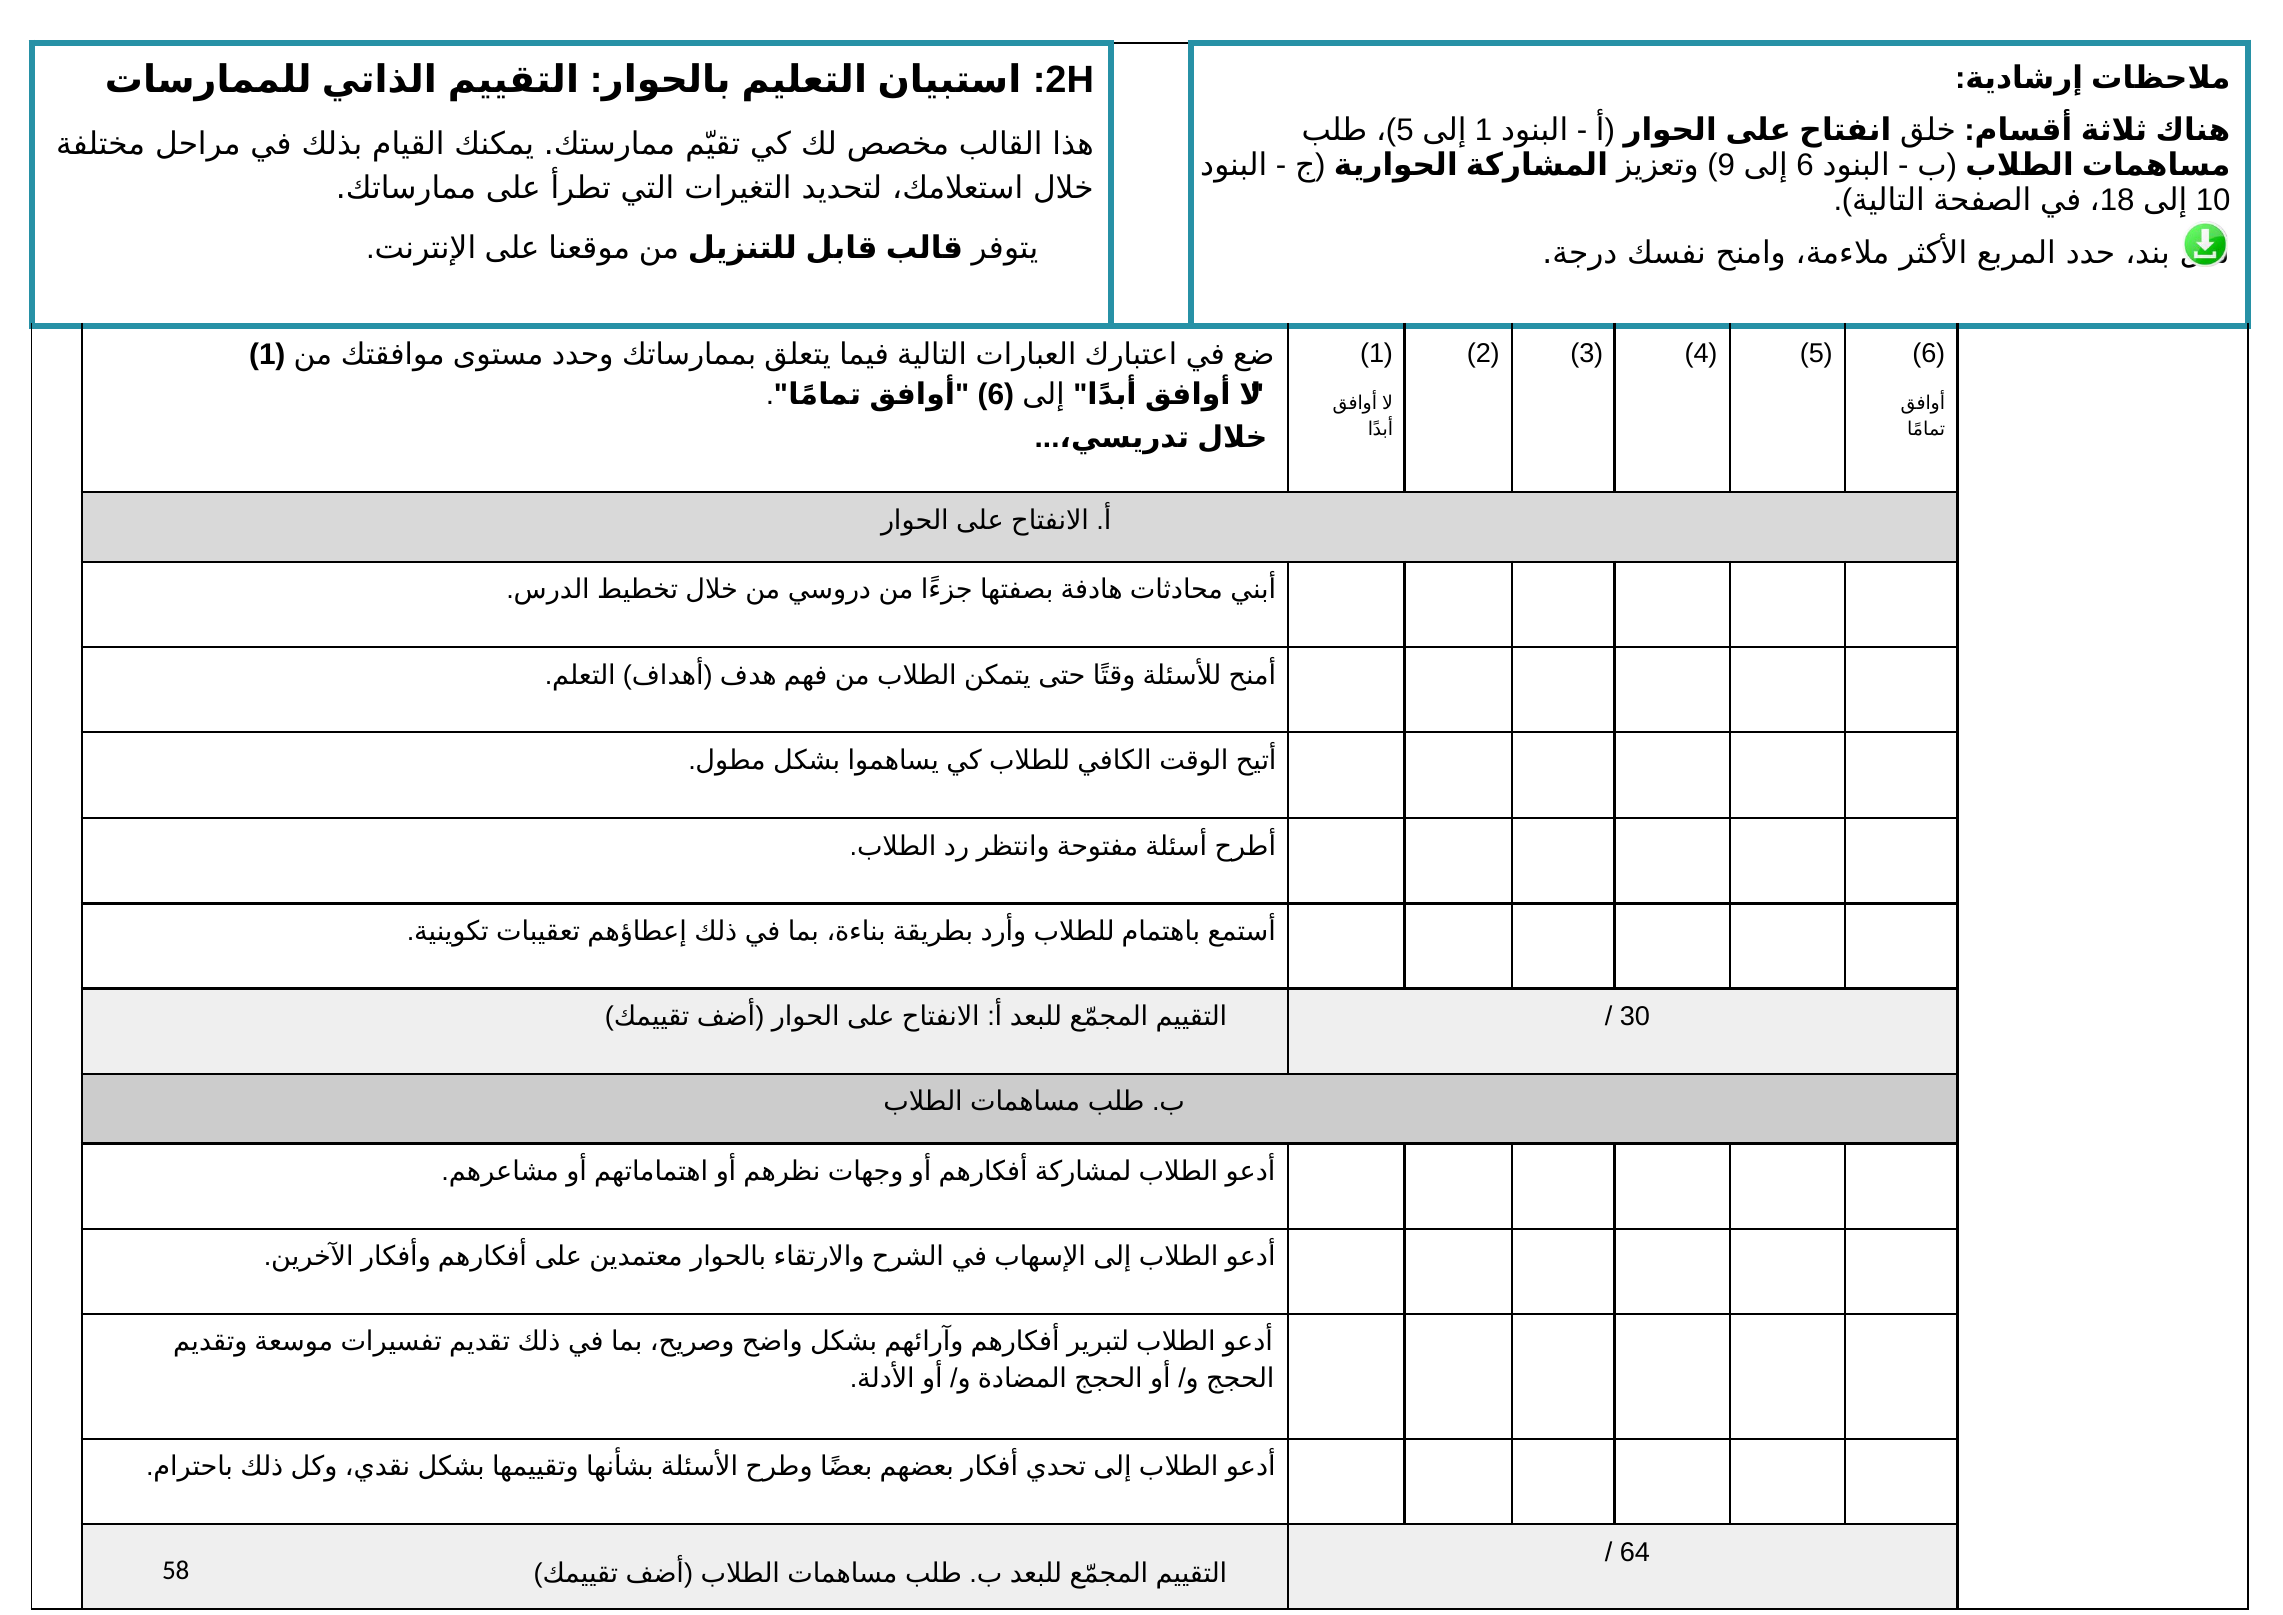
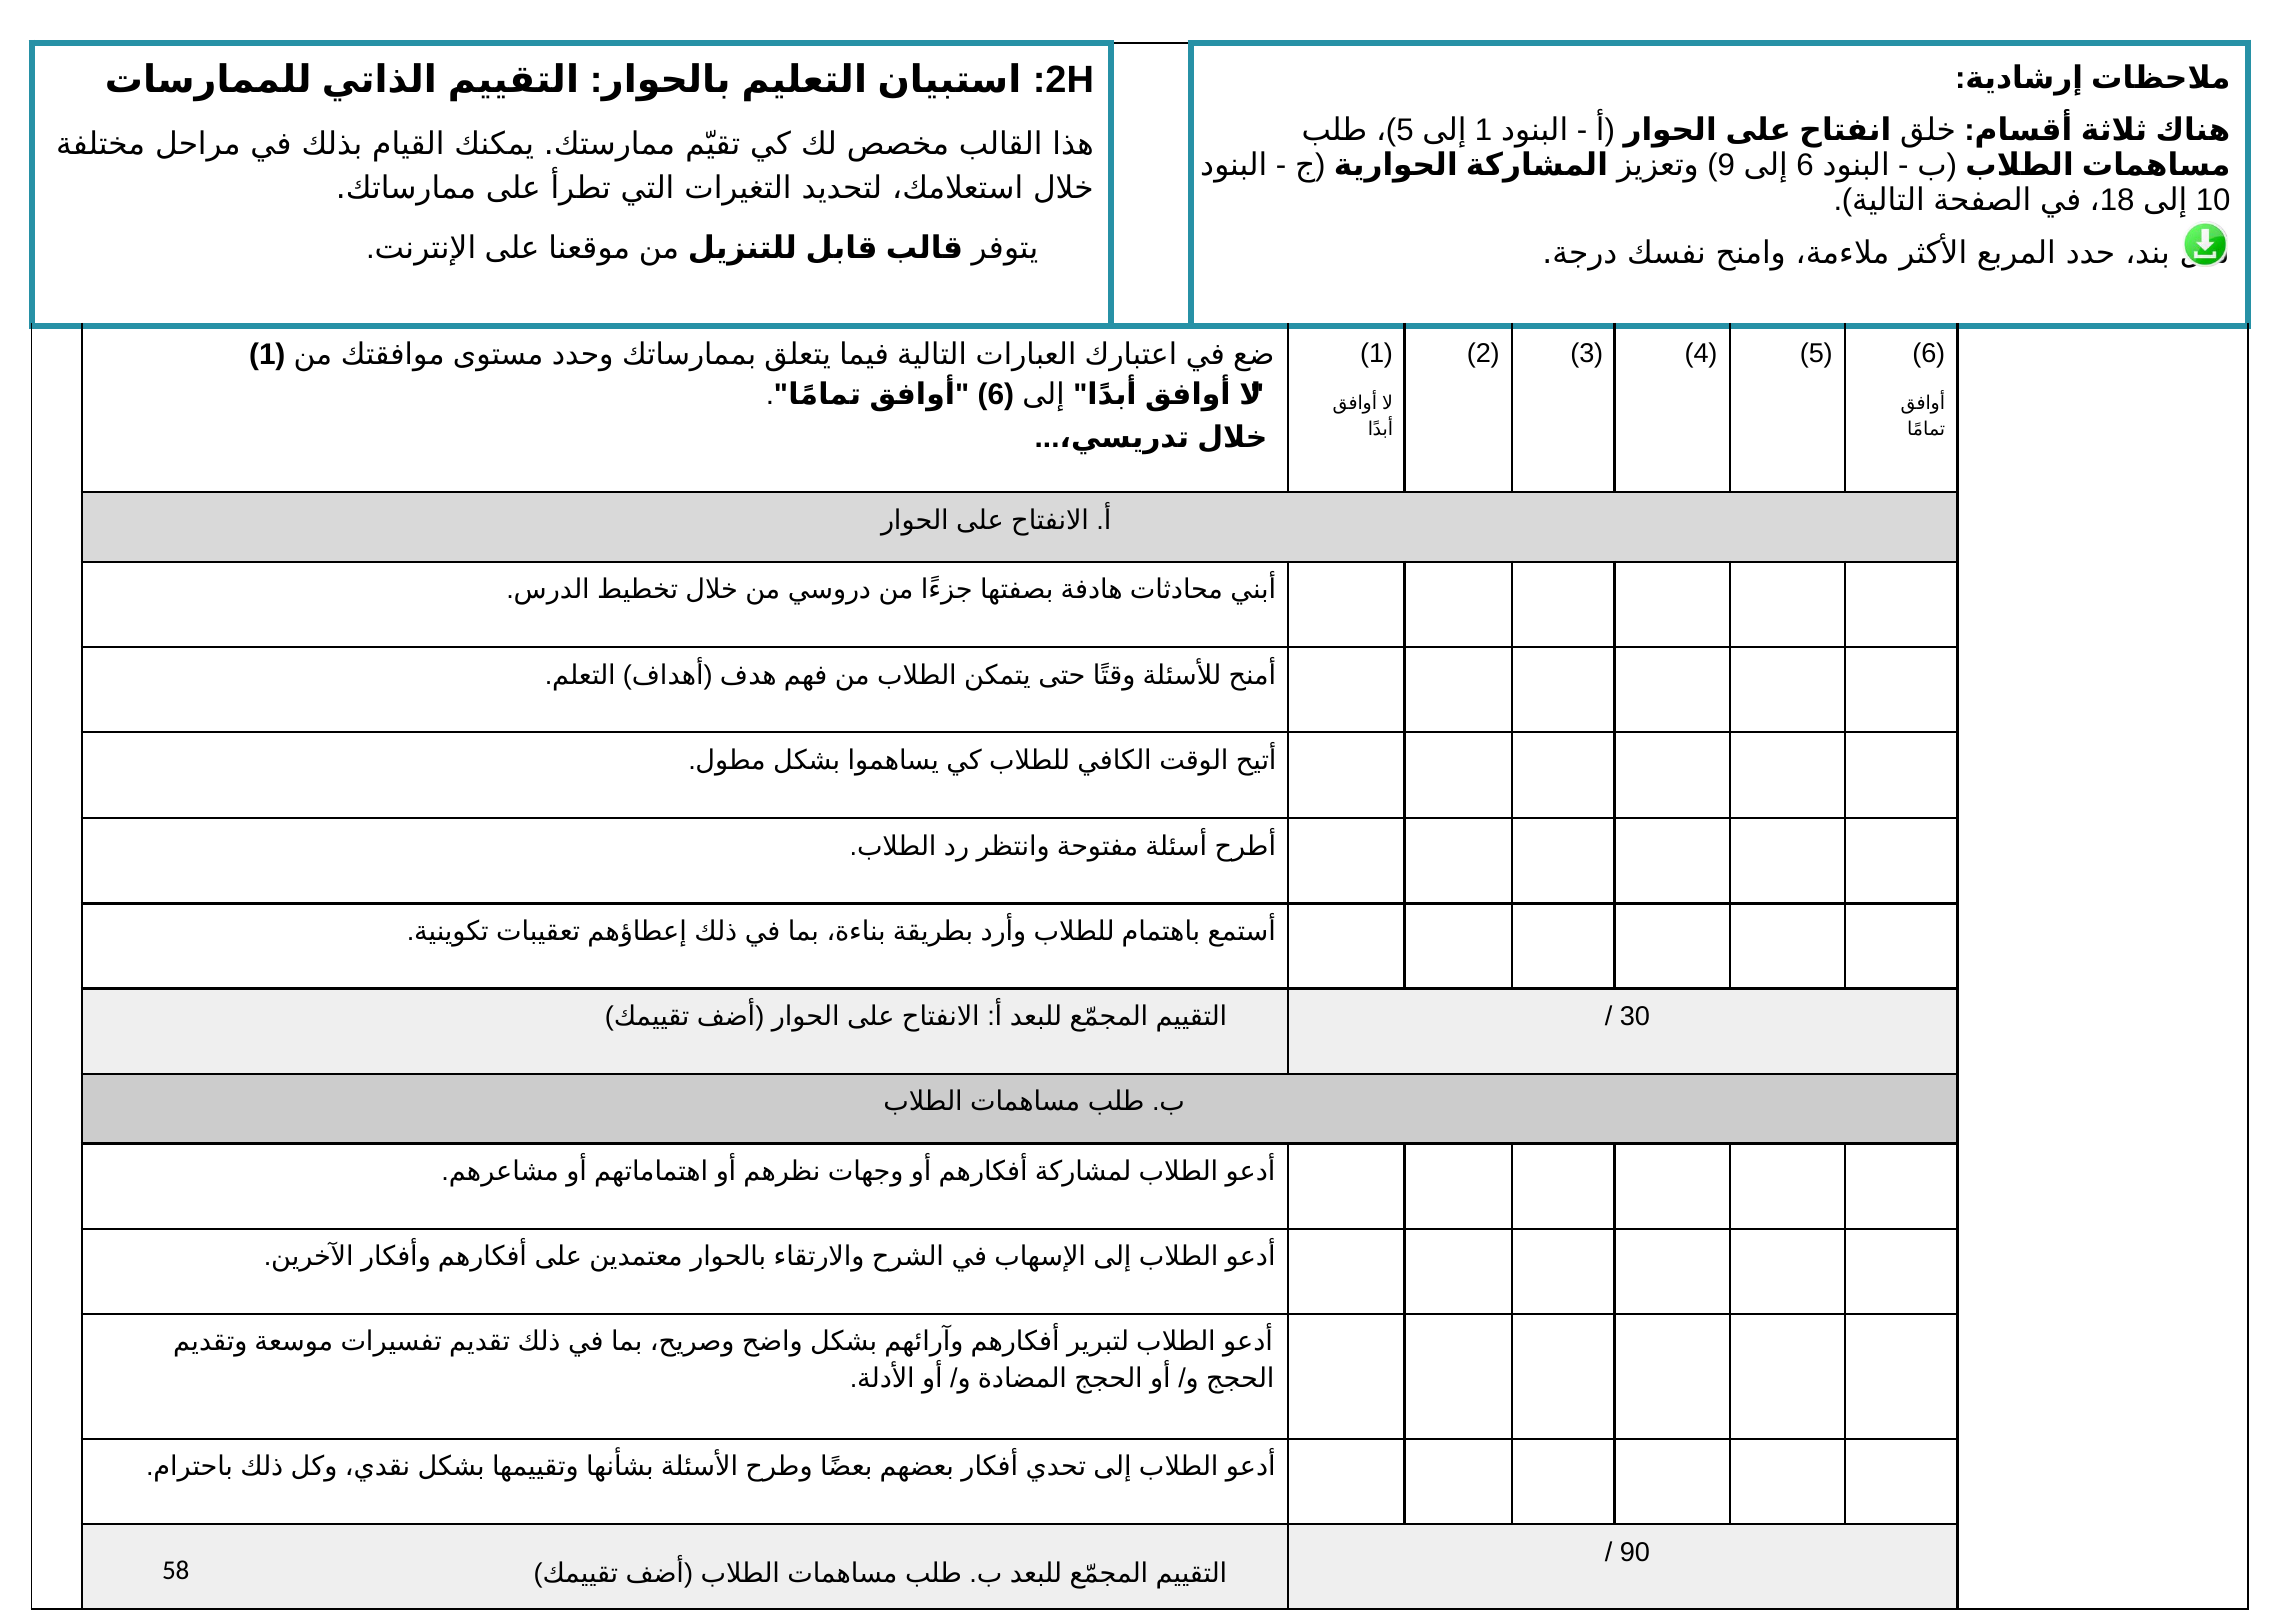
64: 64 -> 90 (1635, 1552)
